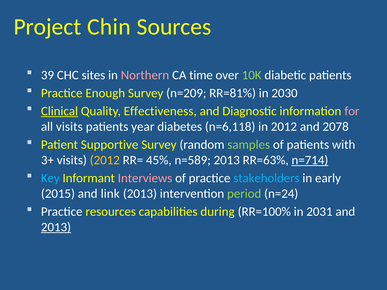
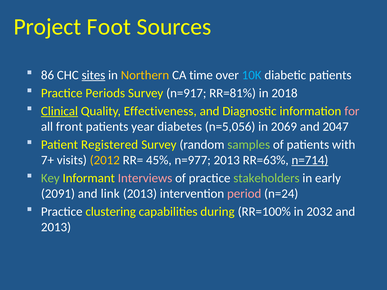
Chin: Chin -> Foot (109, 27)
39: 39 -> 86 (48, 75)
sites underline: none -> present (93, 75)
Northern colour: pink -> yellow (145, 75)
10K colour: light green -> light blue (252, 75)
Enough: Enough -> Periods (105, 93)
n=209: n=209 -> n=917 (186, 93)
2030: 2030 -> 2018 (285, 93)
all visits: visits -> front (69, 127)
n=6,118: n=6,118 -> n=5,056 (230, 127)
in 2012: 2012 -> 2069 (284, 127)
2078: 2078 -> 2047 (336, 127)
Supportive: Supportive -> Registered (110, 145)
3+: 3+ -> 7+ (47, 160)
n=589: n=589 -> n=977 (193, 160)
Key colour: light blue -> light green (50, 178)
stakeholders colour: light blue -> light green (266, 178)
2015: 2015 -> 2091 (58, 194)
period colour: light green -> pink (244, 194)
resources: resources -> clustering (111, 212)
2031: 2031 -> 2032 (319, 212)
2013 underline: present -> none (56, 227)
